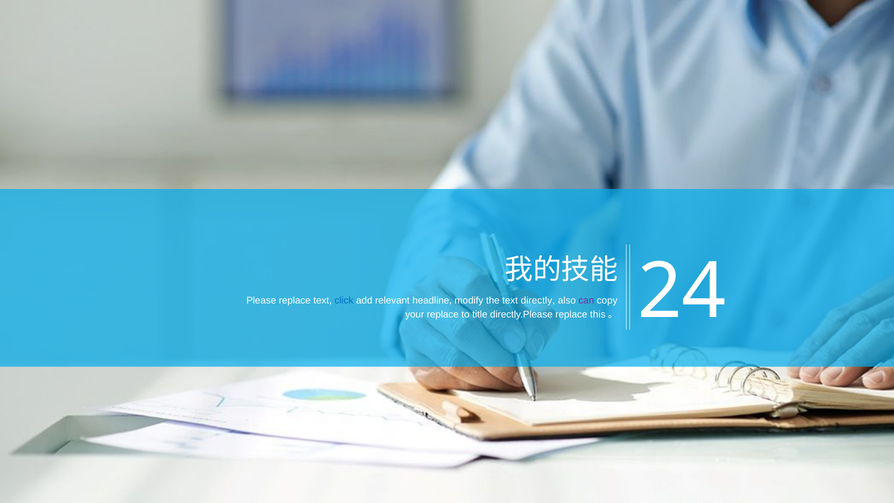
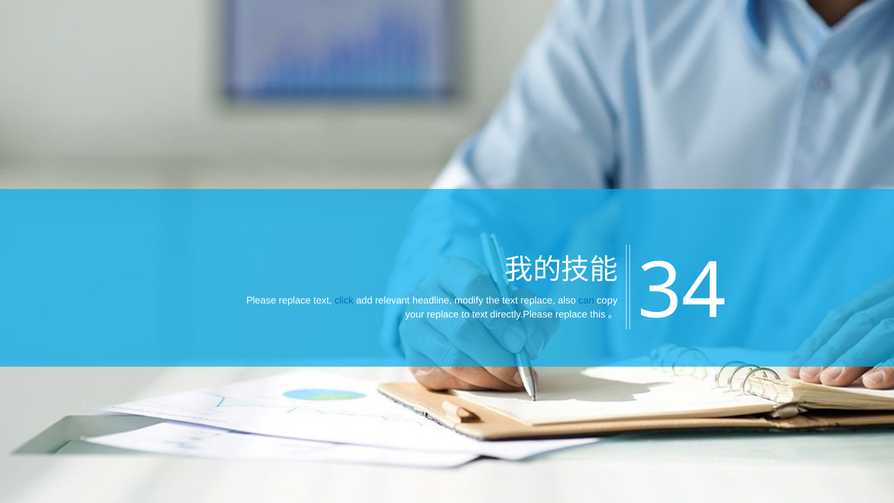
text directly: directly -> replace (538, 300)
can colour: purple -> blue (586, 300)
to title: title -> text (480, 314)
24: 24 -> 34 (682, 292)
